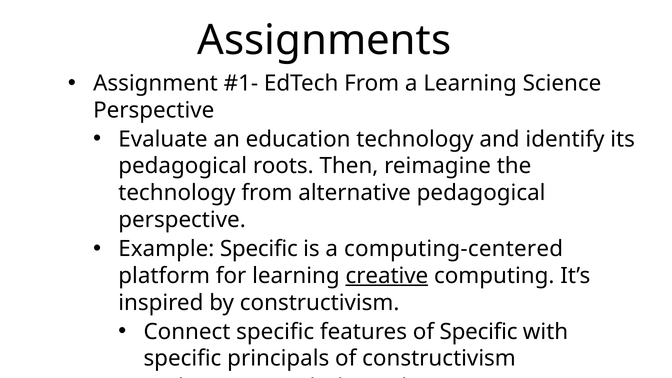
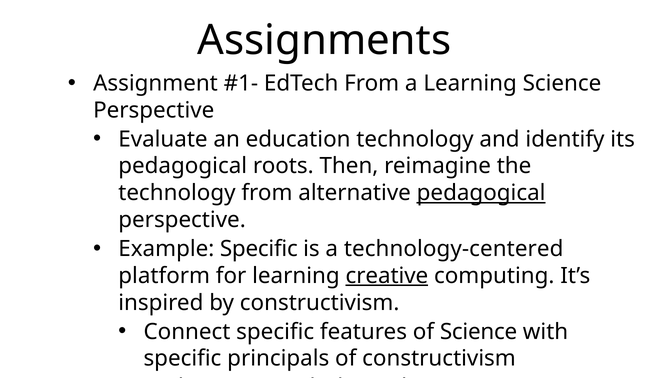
pedagogical underline: none -> present (481, 193)
computing-centered: computing-centered -> technology-centered (454, 249)
of Specific: Specific -> Science (479, 332)
